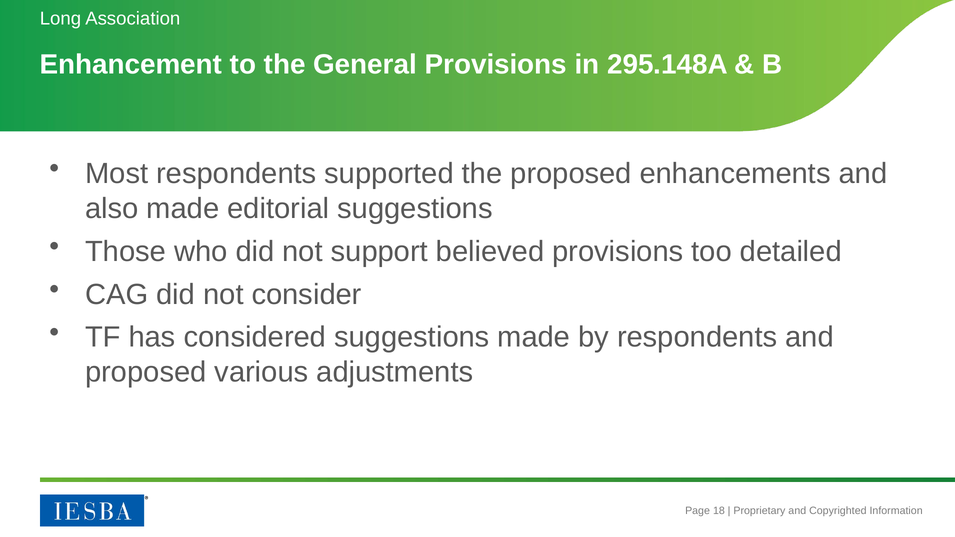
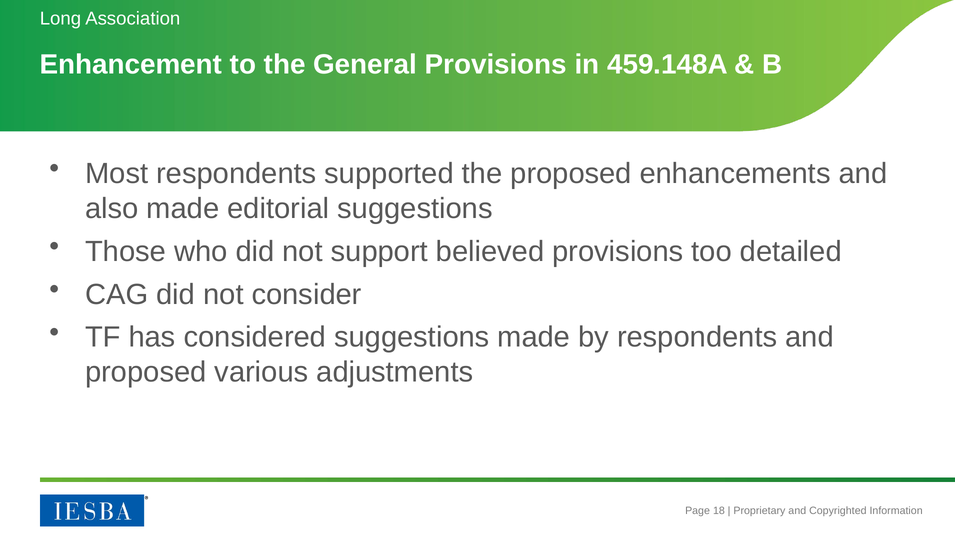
295.148A: 295.148A -> 459.148A (667, 64)
